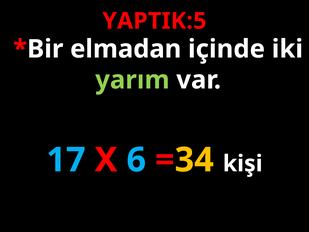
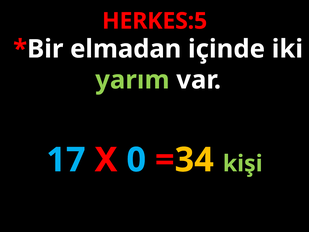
YAPTIK:5: YAPTIK:5 -> HERKES:5 (155, 21)
6: 6 -> 0 (136, 160)
kişi colour: white -> light green (243, 164)
